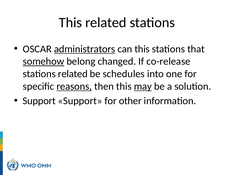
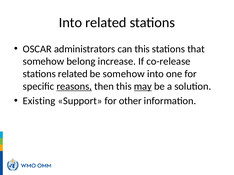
This: This -> Into (70, 23)
administrators underline: present -> none (85, 49)
somehow underline: present -> none (44, 62)
changed: changed -> increase (117, 62)
be schedules: schedules -> somehow (124, 74)
Support: Support -> Existing (39, 101)
